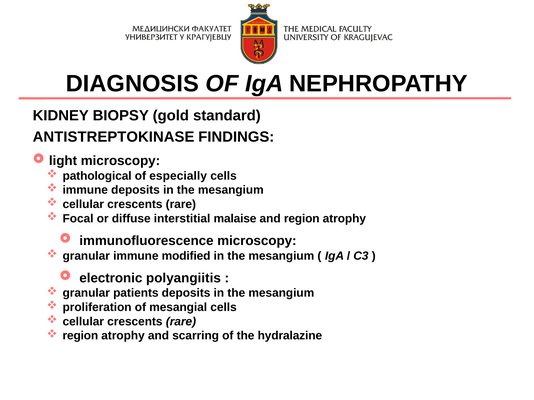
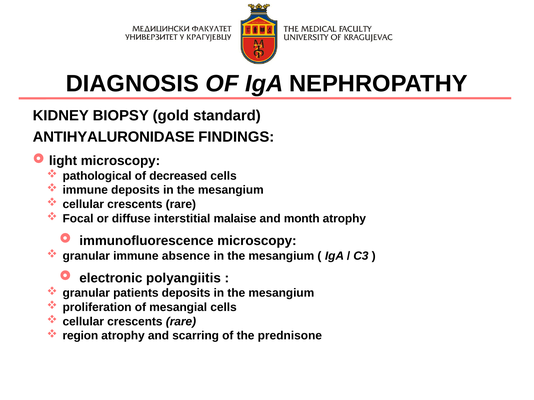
ANTISTREPTOKINASE: ANTISTREPTOKINASE -> ANTIHYALURONIDASE (114, 137)
especially: especially -> decreased (178, 176)
and region: region -> month (302, 219)
modified: modified -> absence (186, 256)
hydralazine: hydralazine -> prednisone (290, 336)
